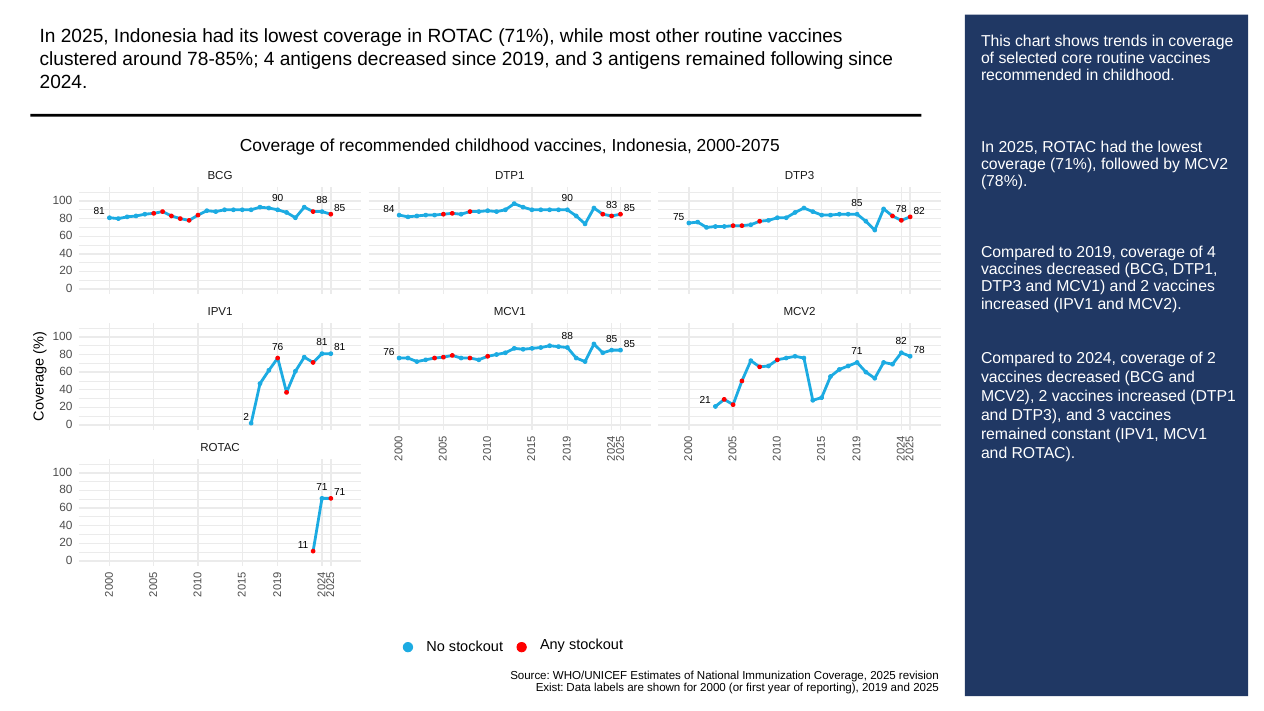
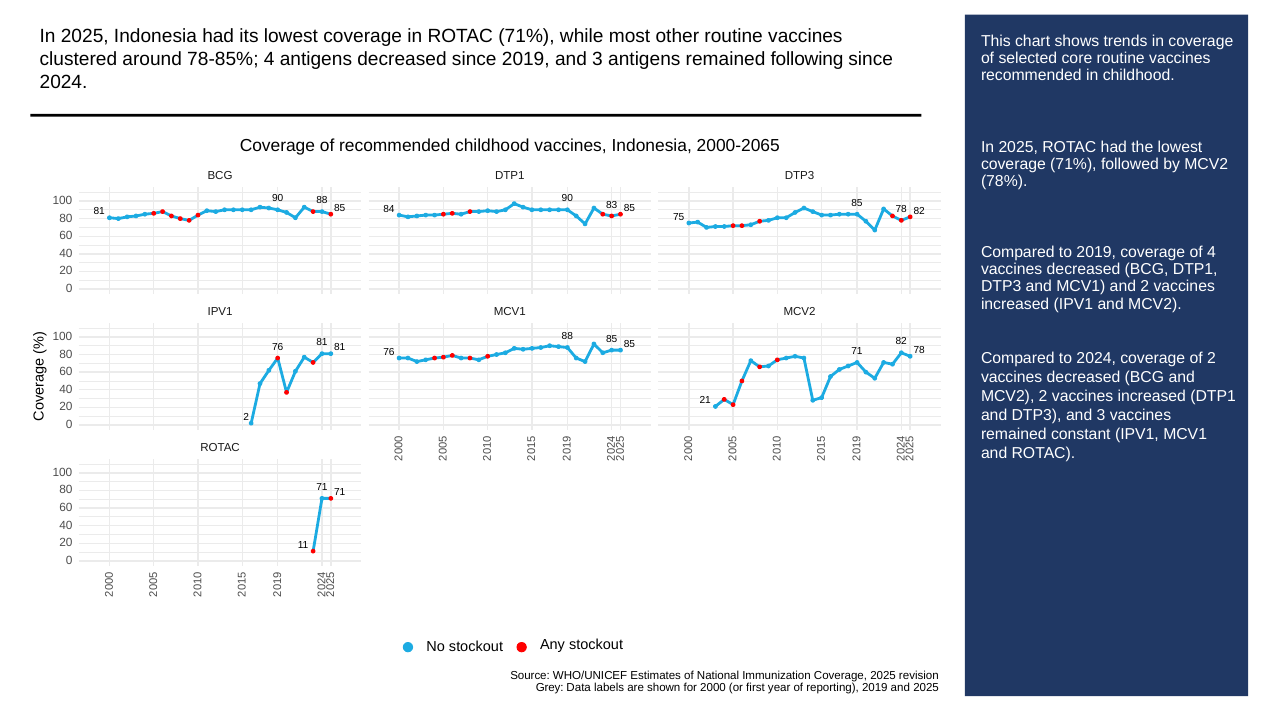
2000-2075: 2000-2075 -> 2000-2065 (738, 146)
Exist: Exist -> Grey (550, 688)
